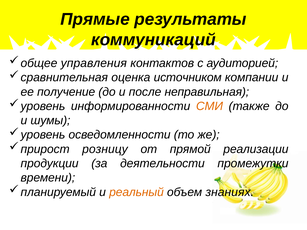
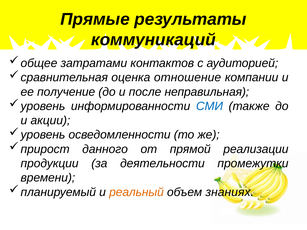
управления: управления -> затратами (94, 63)
источником: источником -> отношение (188, 78)
СМИ colour: orange -> blue (210, 106)
шумы: шумы -> акции (50, 121)
розницу: розницу -> данного (105, 149)
